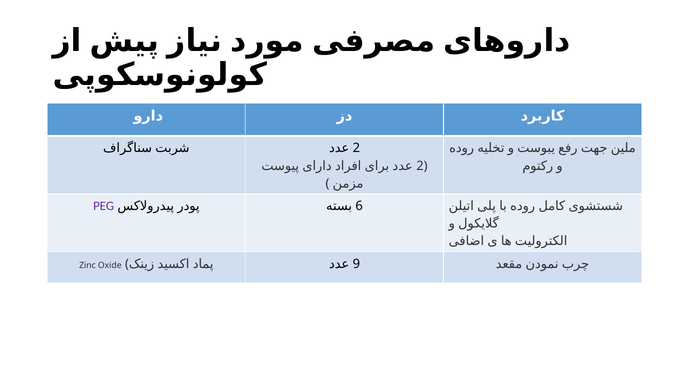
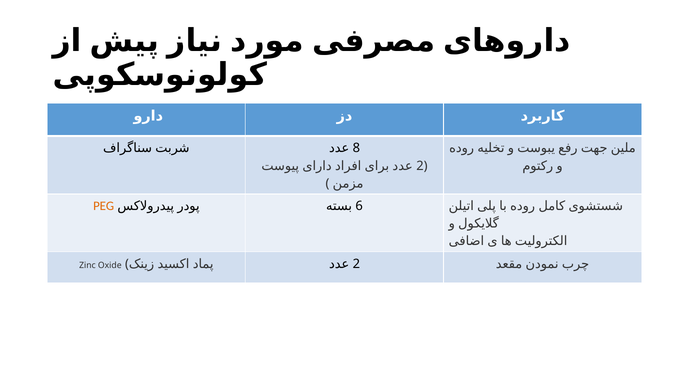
2: 2 -> 8 (356, 148)
PEG colour: purple -> orange (104, 206)
Oxide 9: 9 -> 2 (356, 264)
